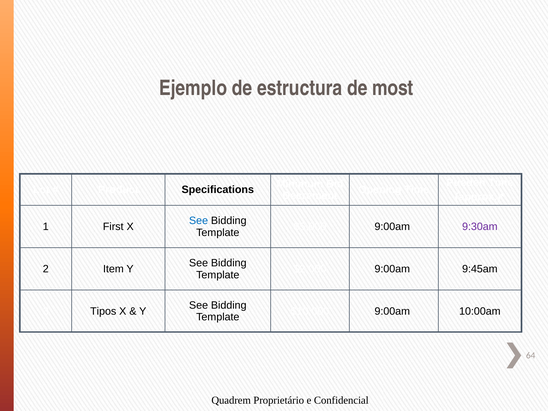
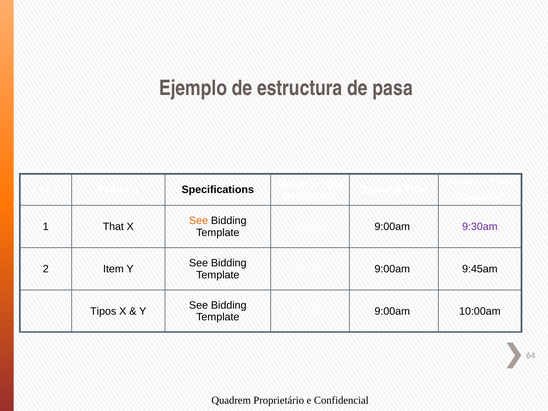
most: most -> pasa (393, 88)
See colour: blue -> orange (199, 221)
First: First -> That (113, 227)
